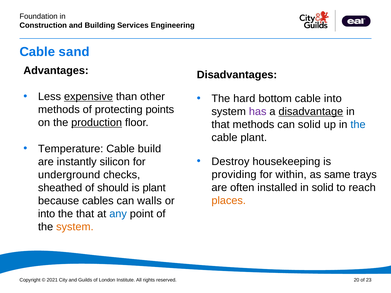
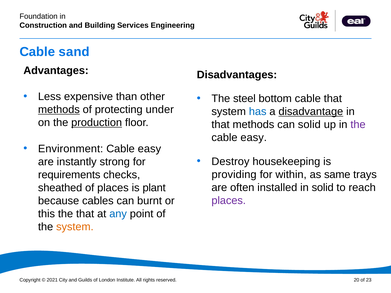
expensive underline: present -> none (89, 97)
hard: hard -> steel (244, 99)
cable into: into -> that (333, 99)
methods underline: none -> present (59, 110)
points: points -> under (160, 110)
has colour: purple -> blue (258, 112)
the colour: blue -> purple (358, 125)
plant: plant -> easy (254, 138)
Temperature: Temperature -> Environment (71, 149)
build: build -> easy (149, 149)
silicon: silicon -> strong (115, 162)
underground: underground -> requirements (69, 175)
of should: should -> places (113, 188)
places colour: orange -> purple (229, 201)
walls: walls -> burnt (150, 201)
into: into -> this (46, 214)
